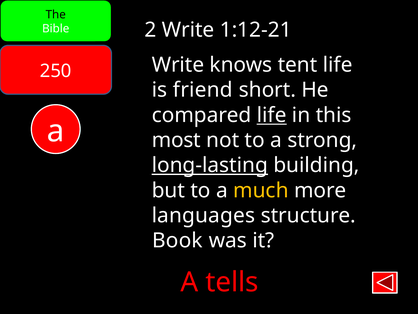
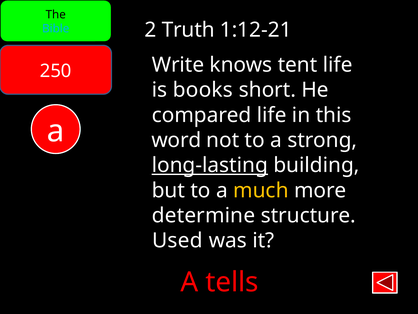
2 Write: Write -> Truth (188, 30)
Bible colour: white -> light blue (56, 29)
friend: friend -> books (203, 90)
life underline: present -> none (272, 115)
most: most -> word (176, 140)
languages: languages -> determine (203, 215)
Book: Book -> Used (177, 240)
